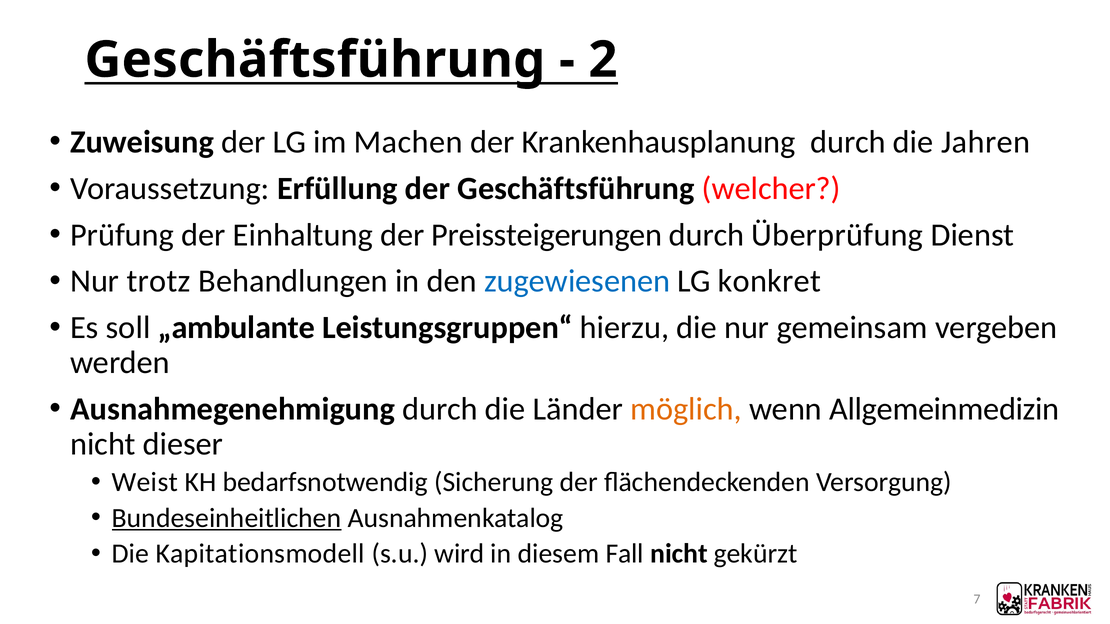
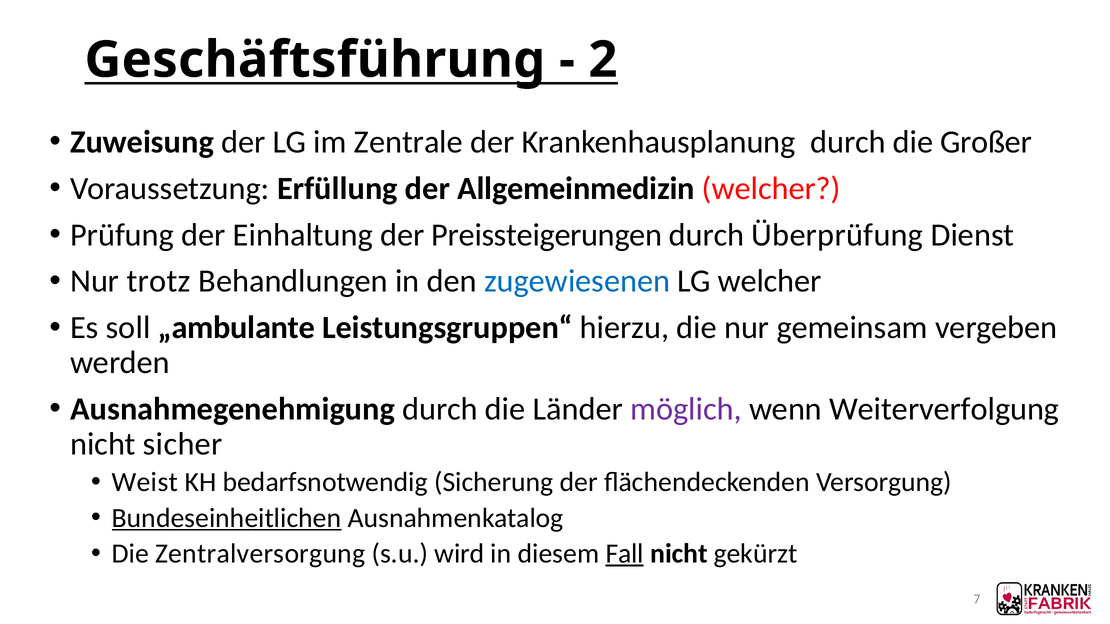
Machen: Machen -> Zentrale (408, 142)
Jahren: Jahren -> Großer (986, 142)
der Geschäftsführung: Geschäftsführung -> Allgemeinmedizin (576, 188)
LG konkret: konkret -> welcher (770, 281)
möglich colour: orange -> purple (686, 409)
Allgemeinmedizin: Allgemeinmedizin -> Weiterverfolgung (944, 409)
dieser: dieser -> sicher (183, 444)
Kapitationsmodell: Kapitationsmodell -> Zentralversorgung (260, 554)
Fall underline: none -> present (625, 554)
